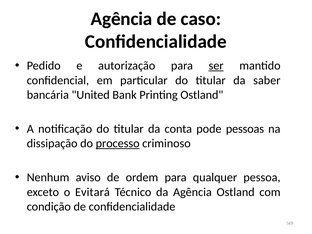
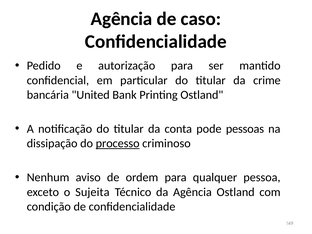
ser underline: present -> none (216, 66)
saber: saber -> crime (267, 80)
Evitará: Evitará -> Sujeita (92, 192)
